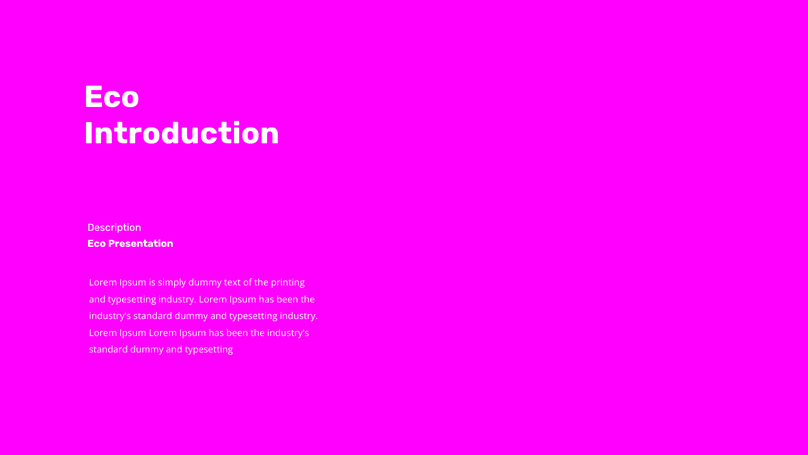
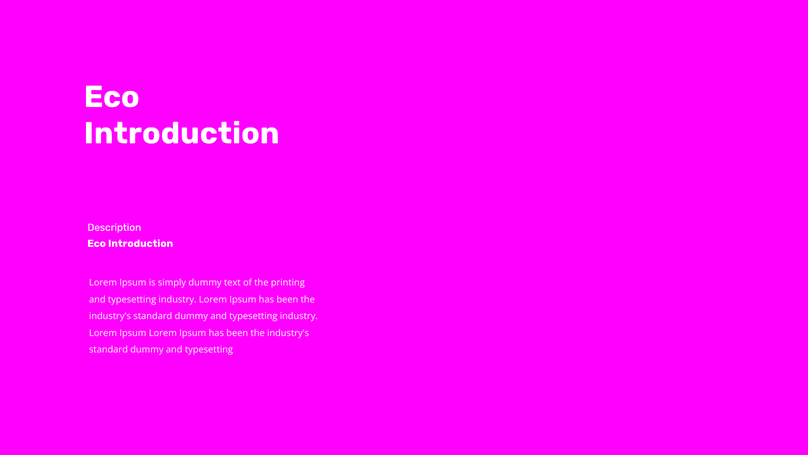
Presentation: Presentation -> Introduction (141, 243)
